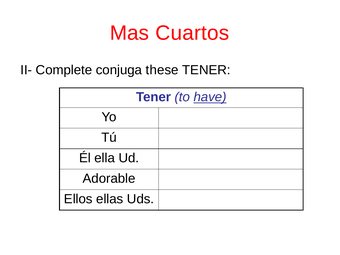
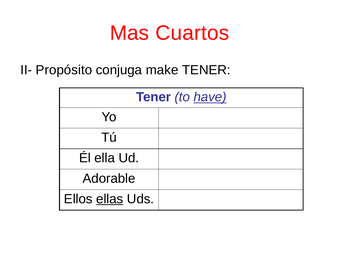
Complete: Complete -> Propósito (64, 70)
these: these -> make (162, 70)
ellas underline: none -> present (110, 199)
